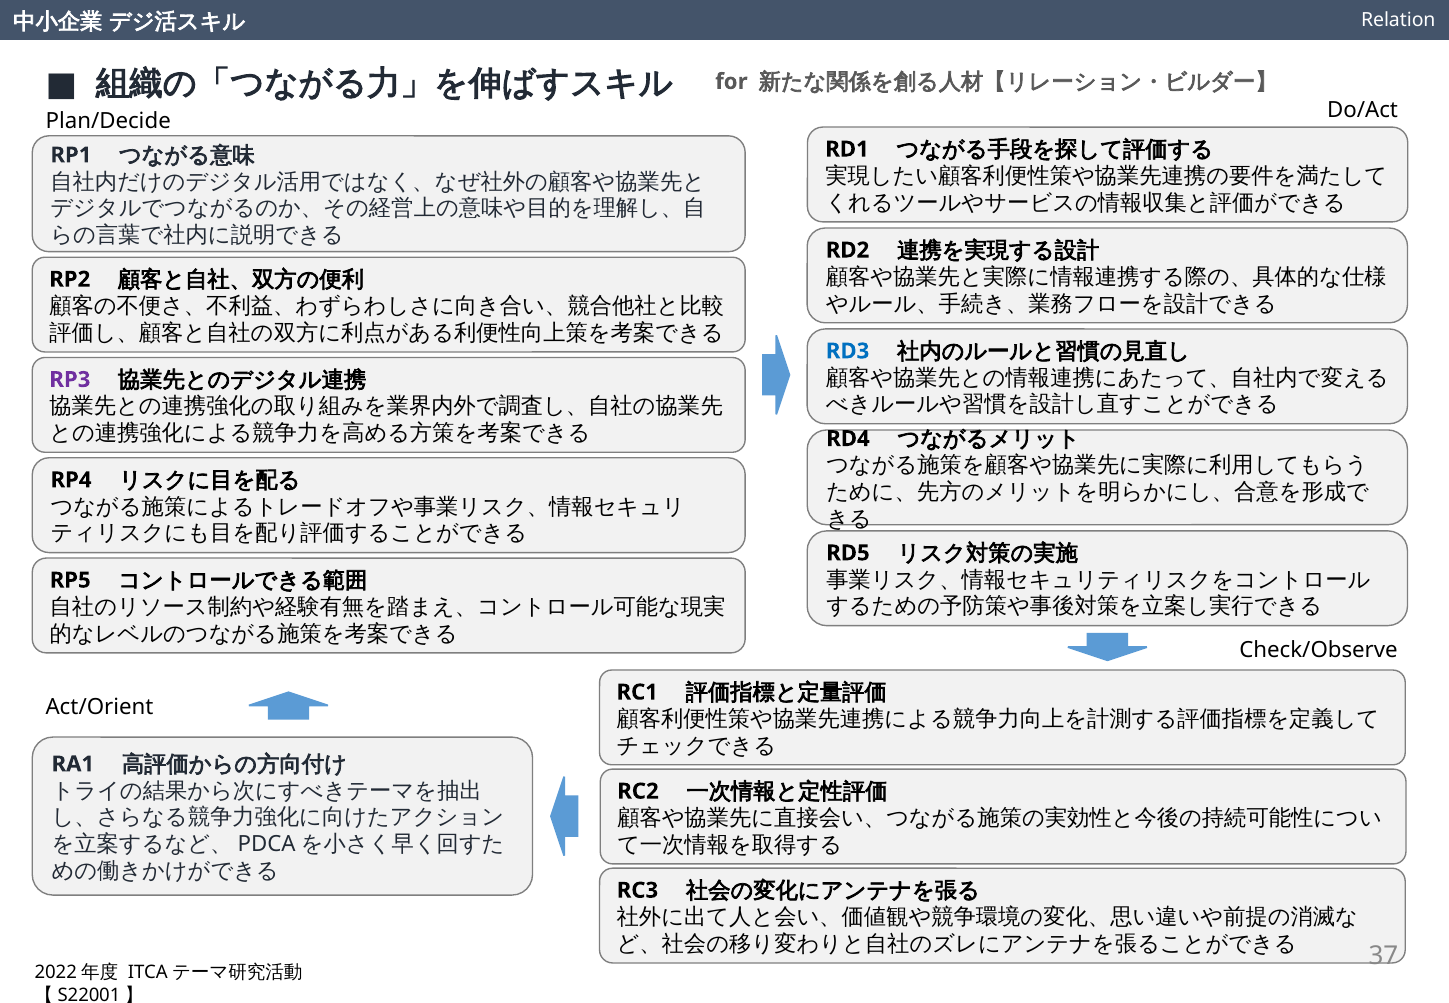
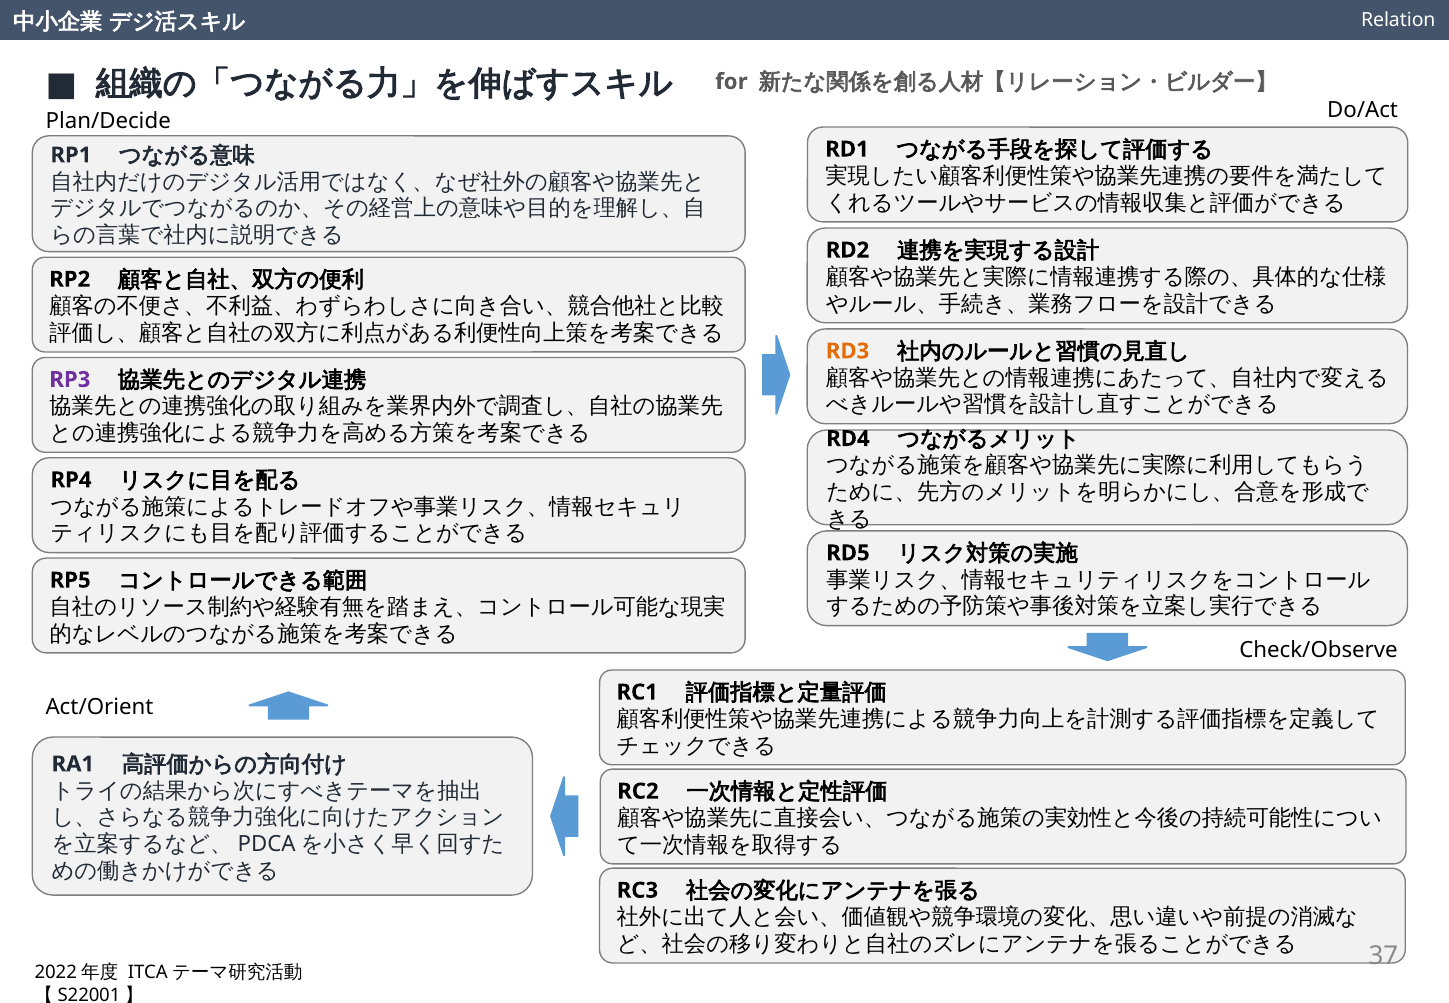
RD3 colour: blue -> orange (848, 351)
